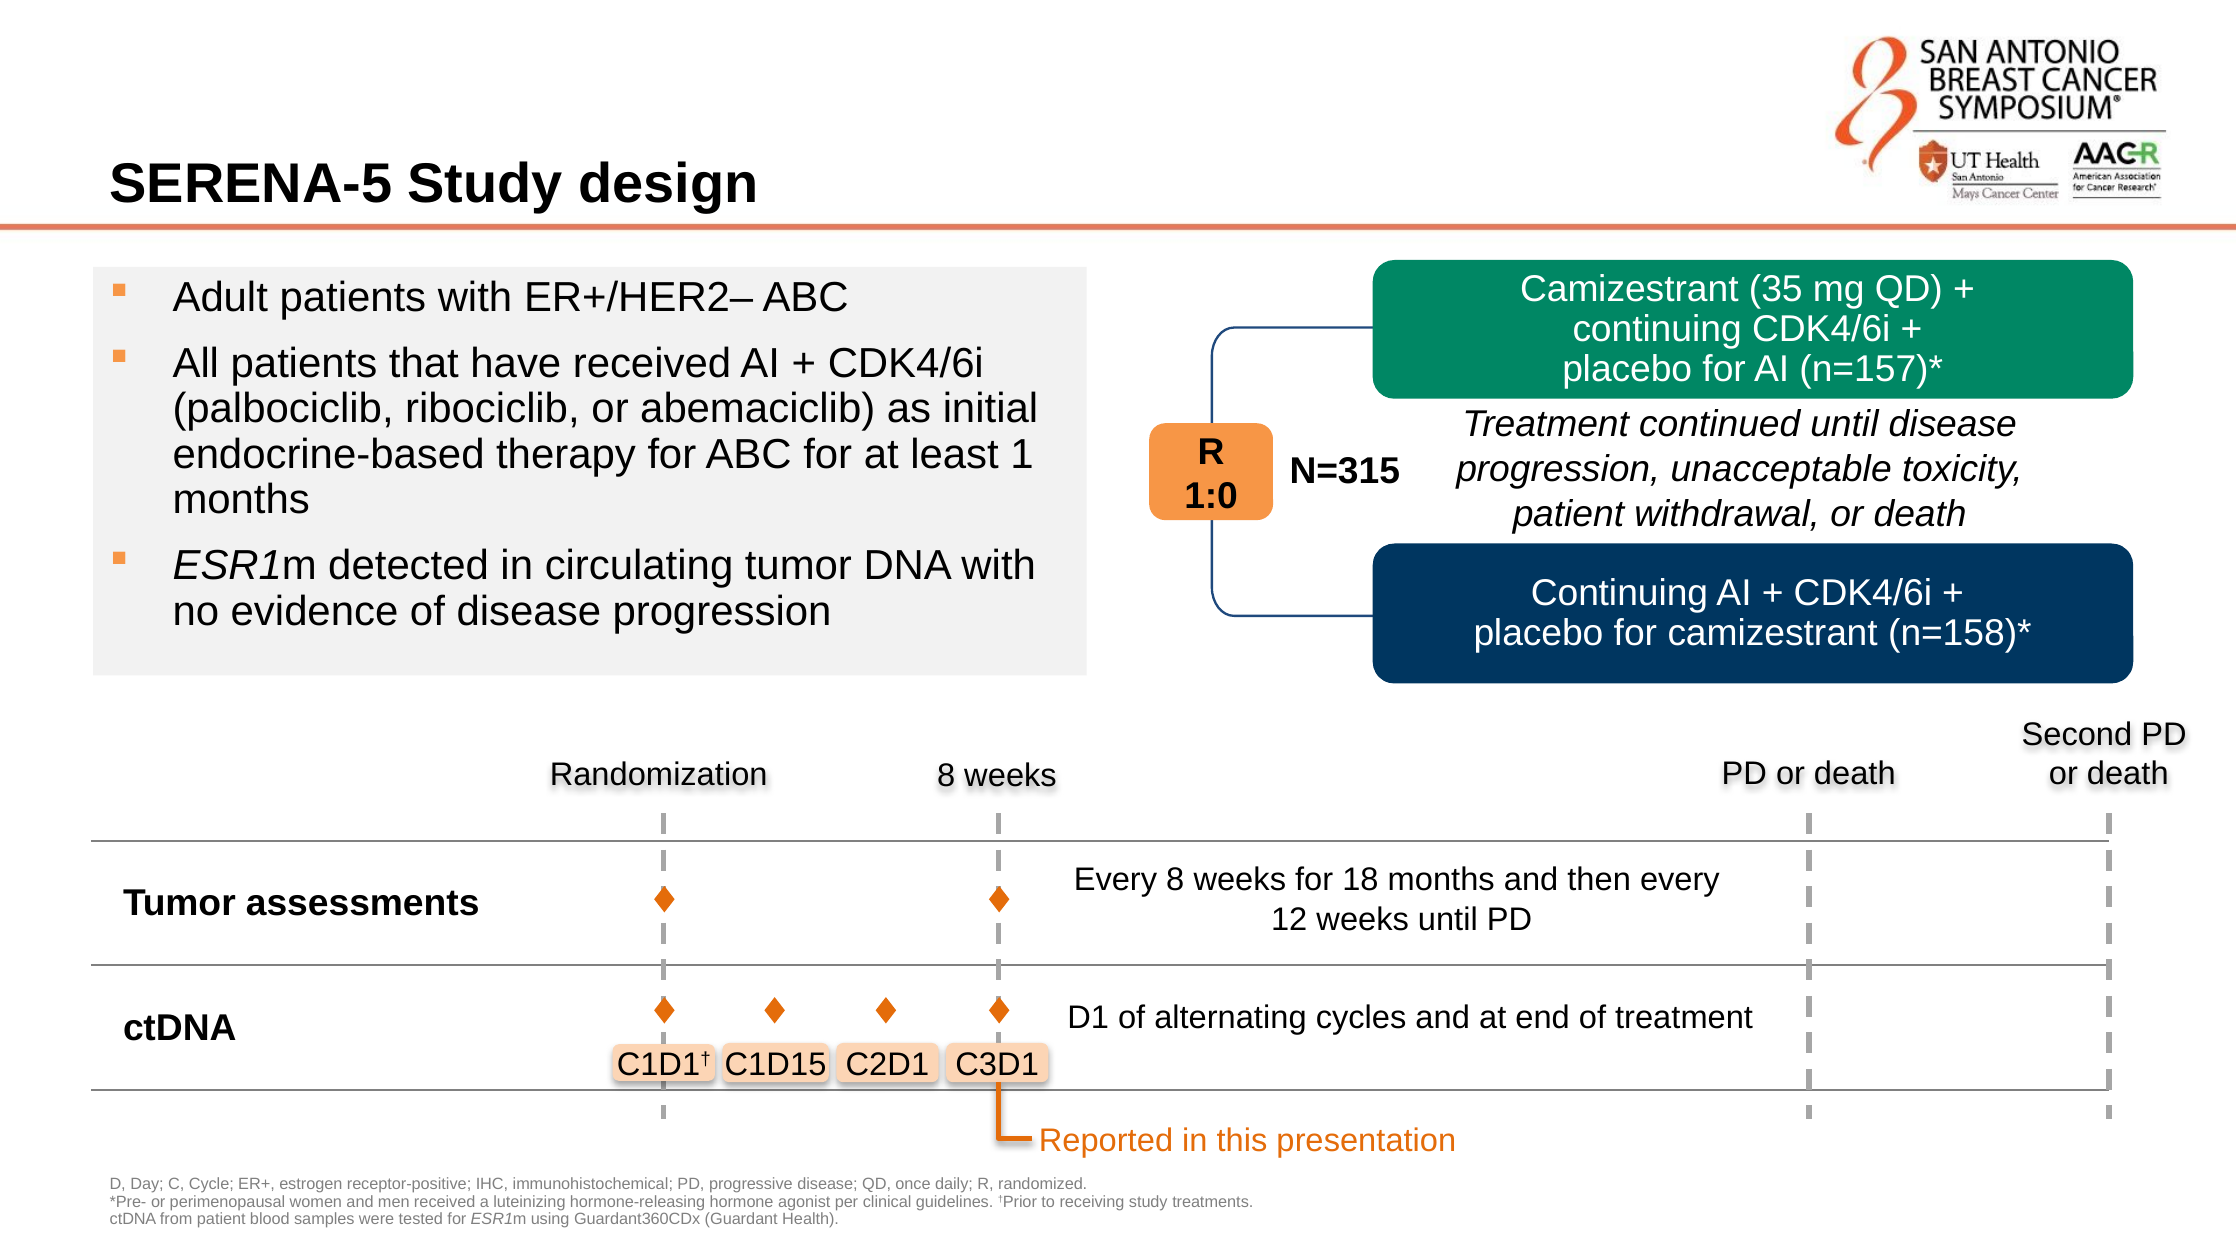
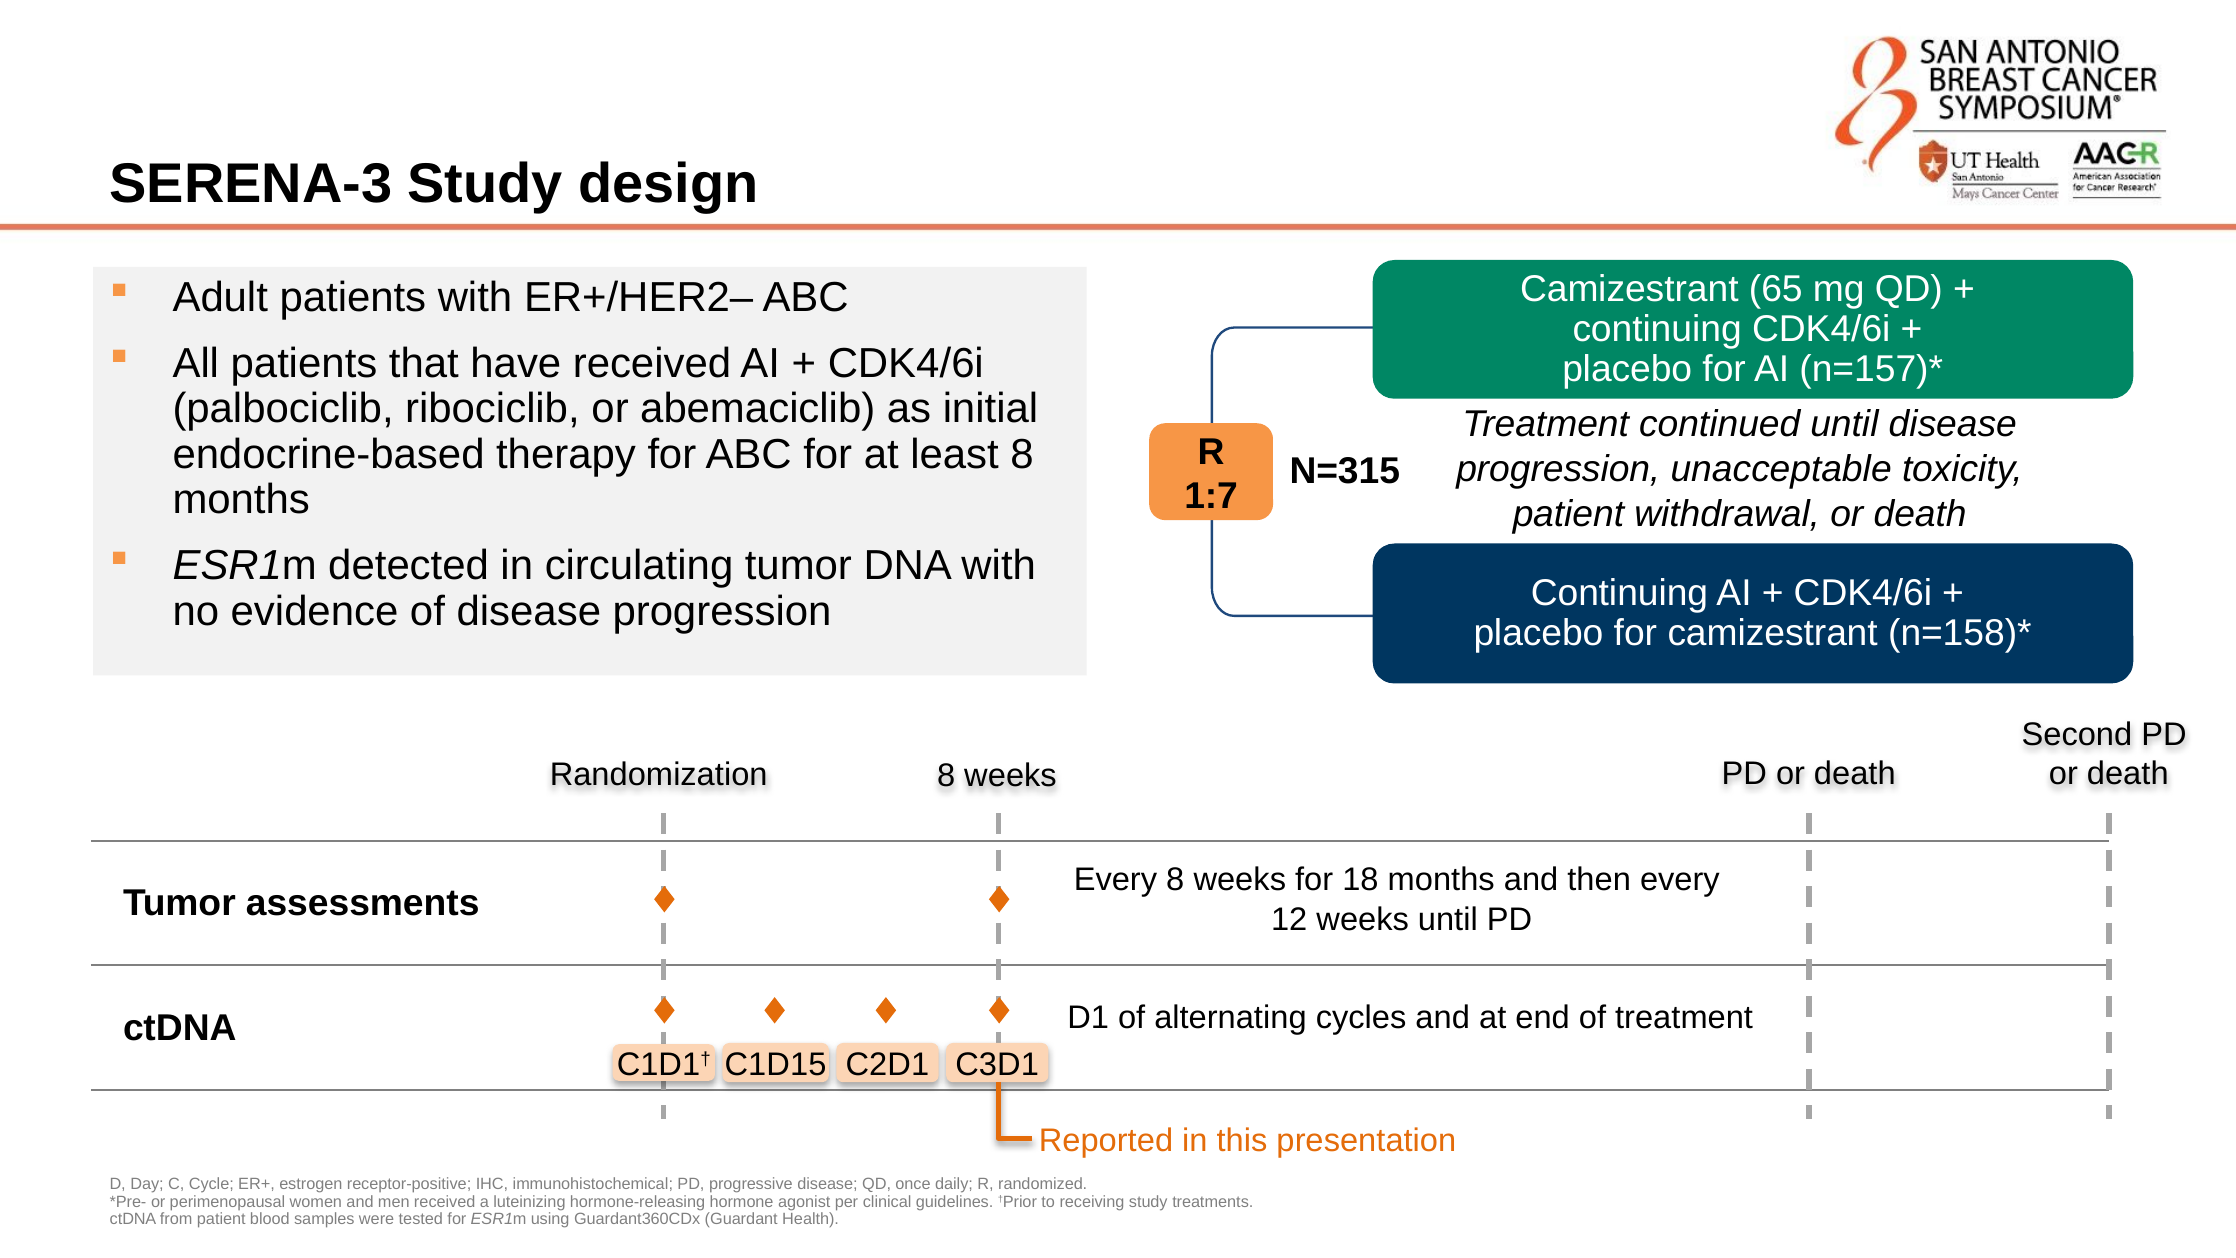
SERENA-5: SERENA-5 -> SERENA-3 (251, 184)
35: 35 -> 65 (1776, 289)
least 1: 1 -> 8 (1022, 454)
1:0: 1:0 -> 1:7 (1211, 496)
